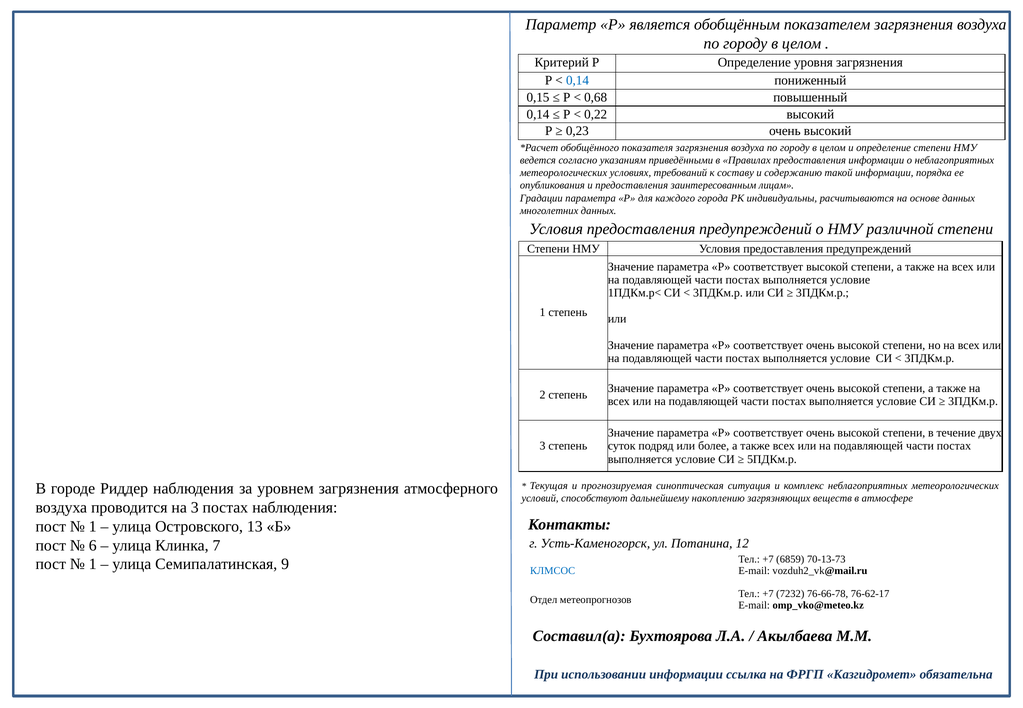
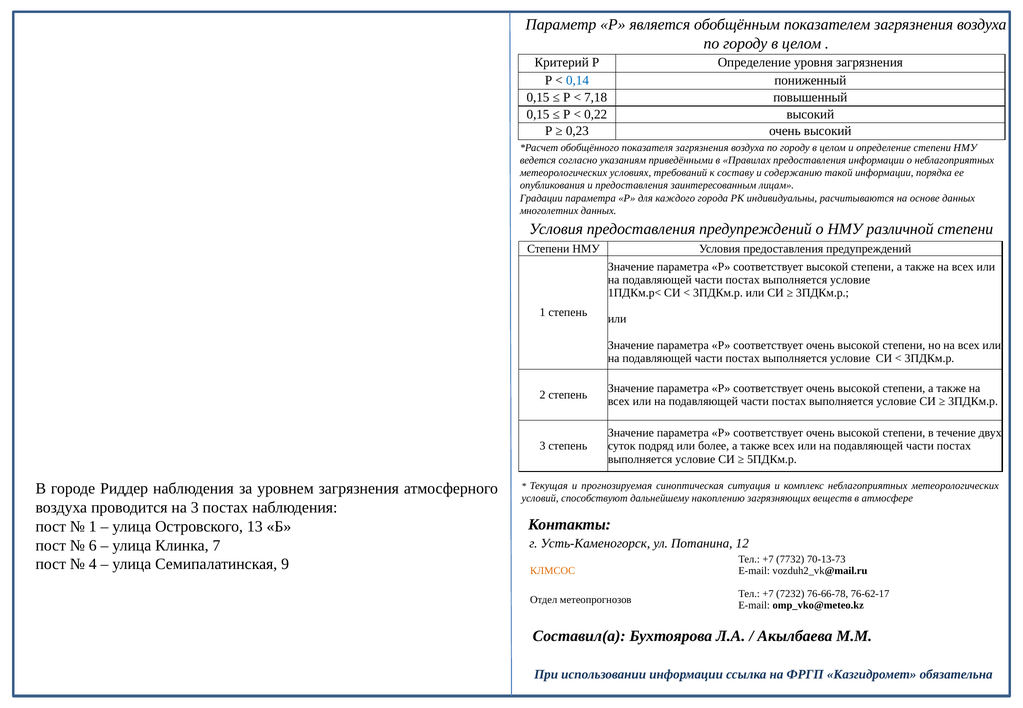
0,68: 0,68 -> 7,18 (596, 97)
0,14: 0,14 -> 0,15 (538, 114)
6859: 6859 -> 7732 (790, 559)
1: 1 -> 4 (93, 564)
КЛМСОС colour: blue -> orange (553, 571)
